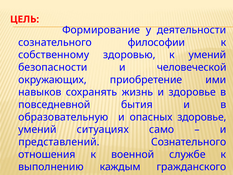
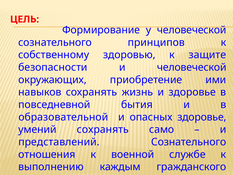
у деятельности: деятельности -> человеческой (192, 30)
философии: философии -> принципов (156, 42)
к умений: умений -> защите (207, 55)
образовательную: образовательную -> образовательной (63, 117)
умений ситуациях: ситуациях -> сохранять (103, 129)
